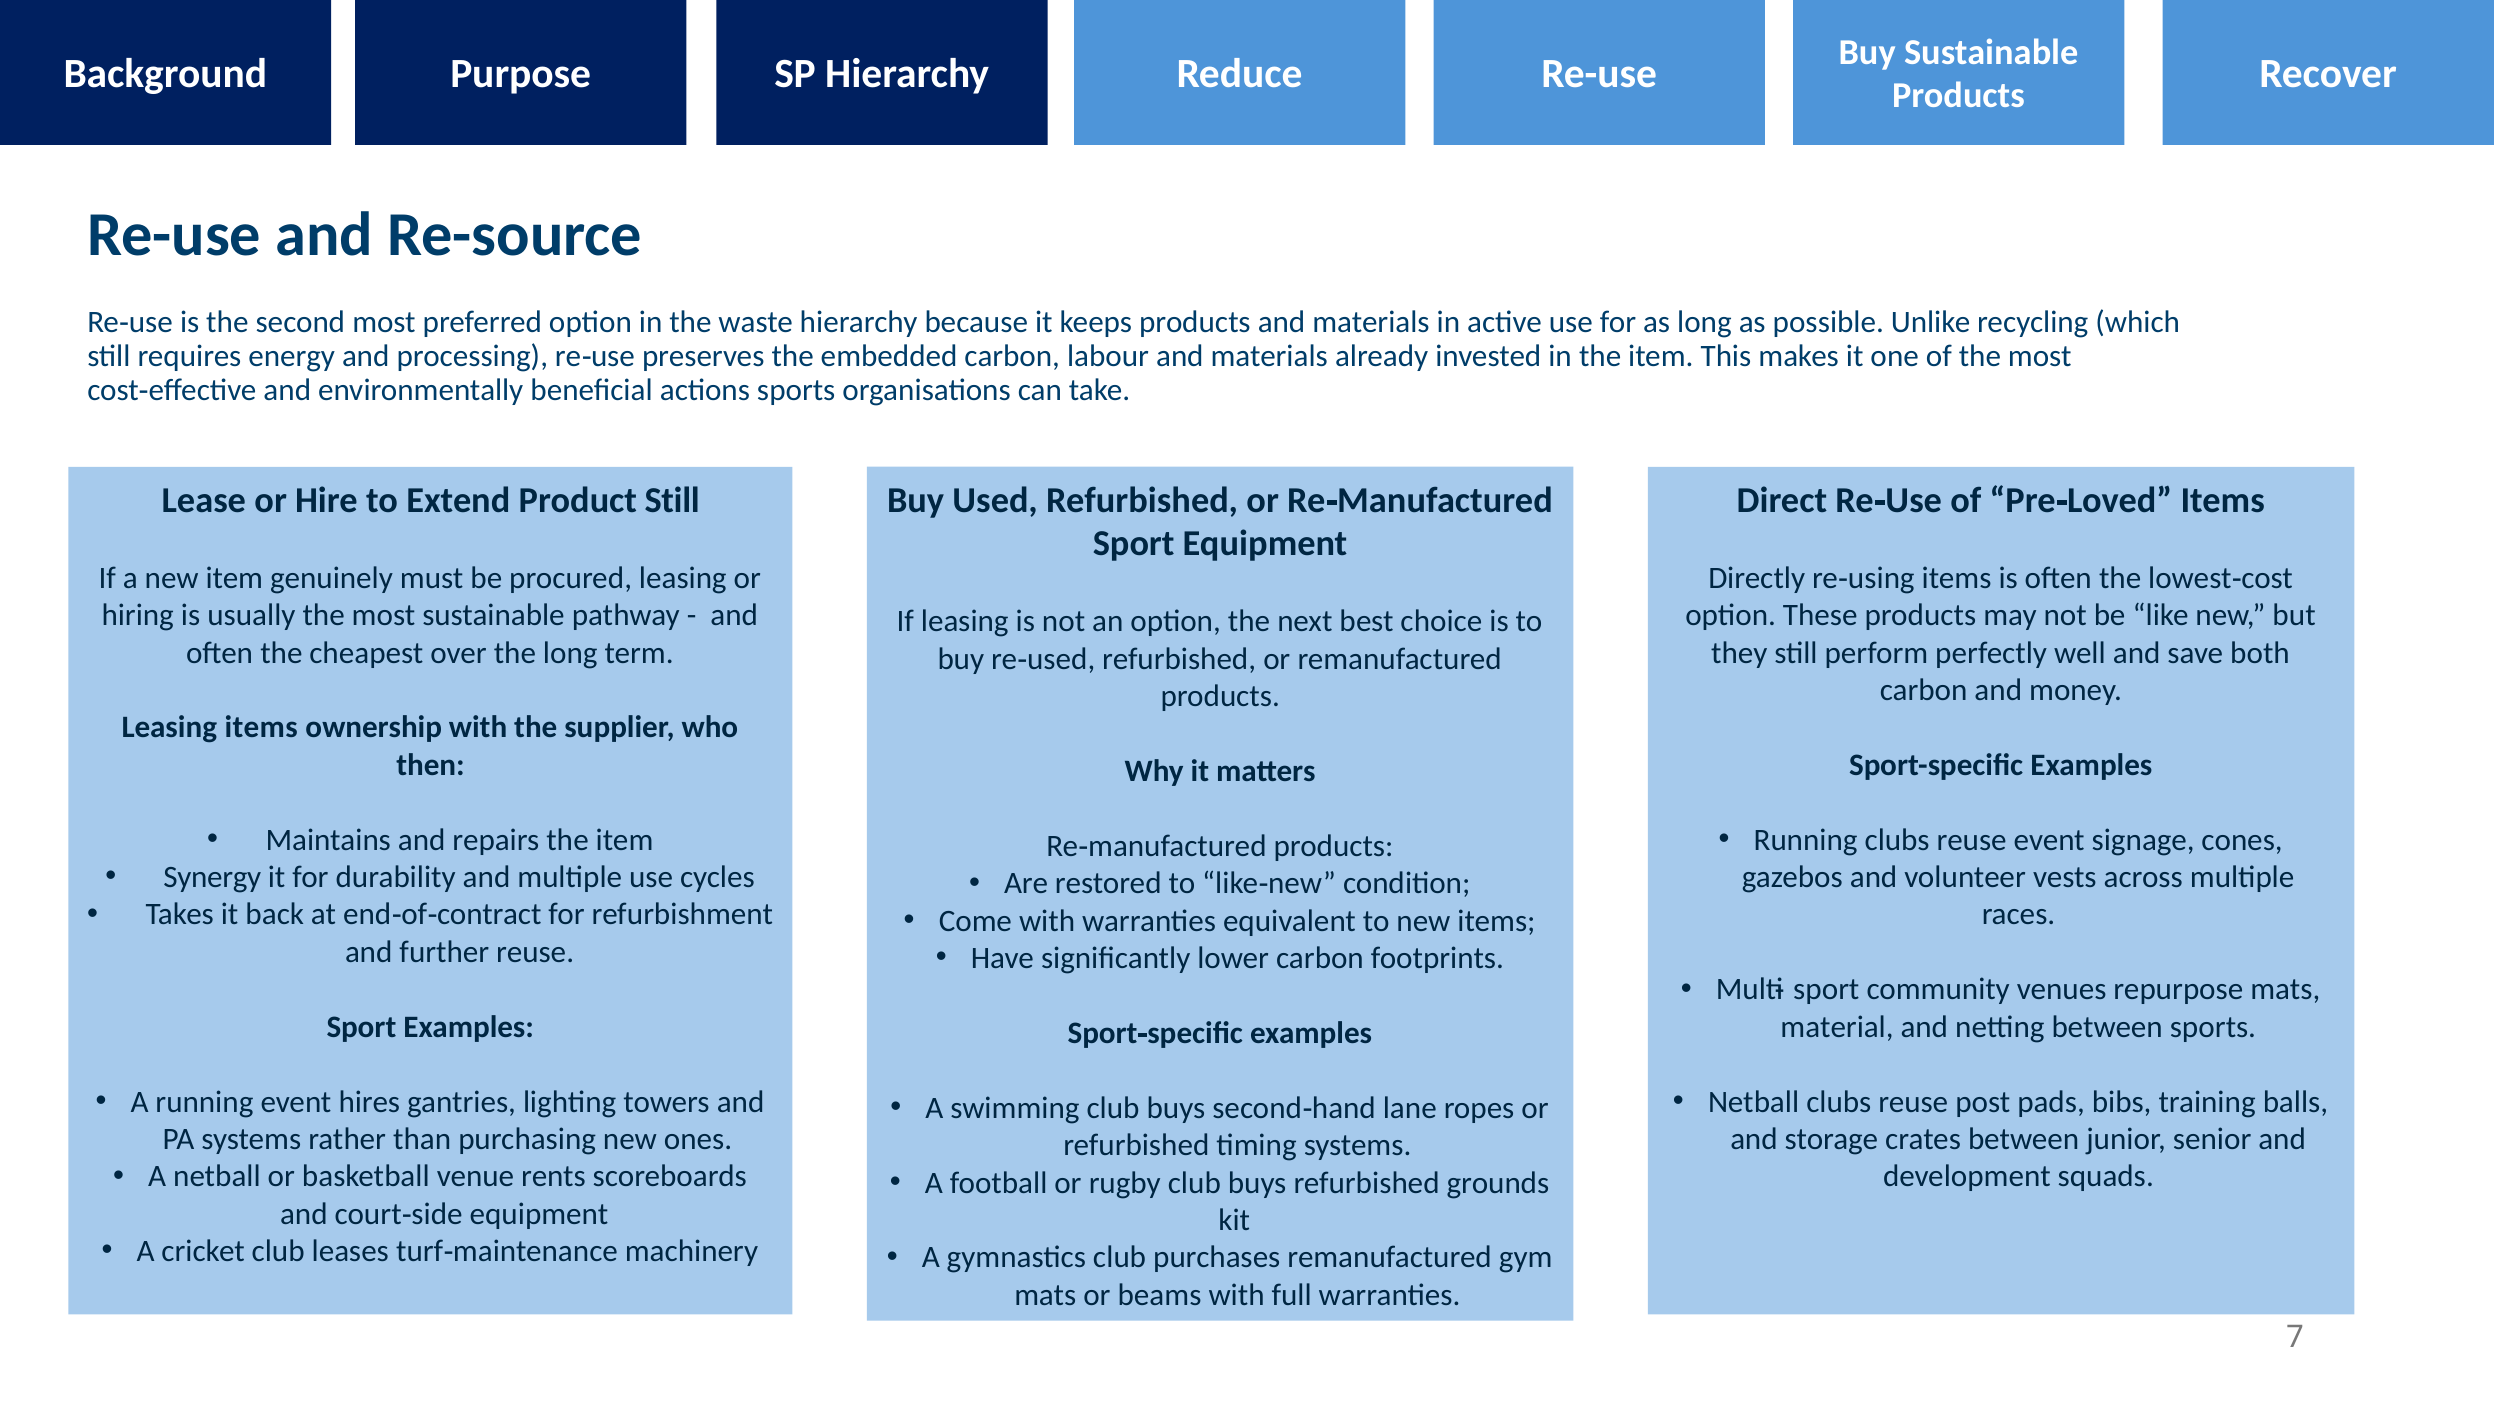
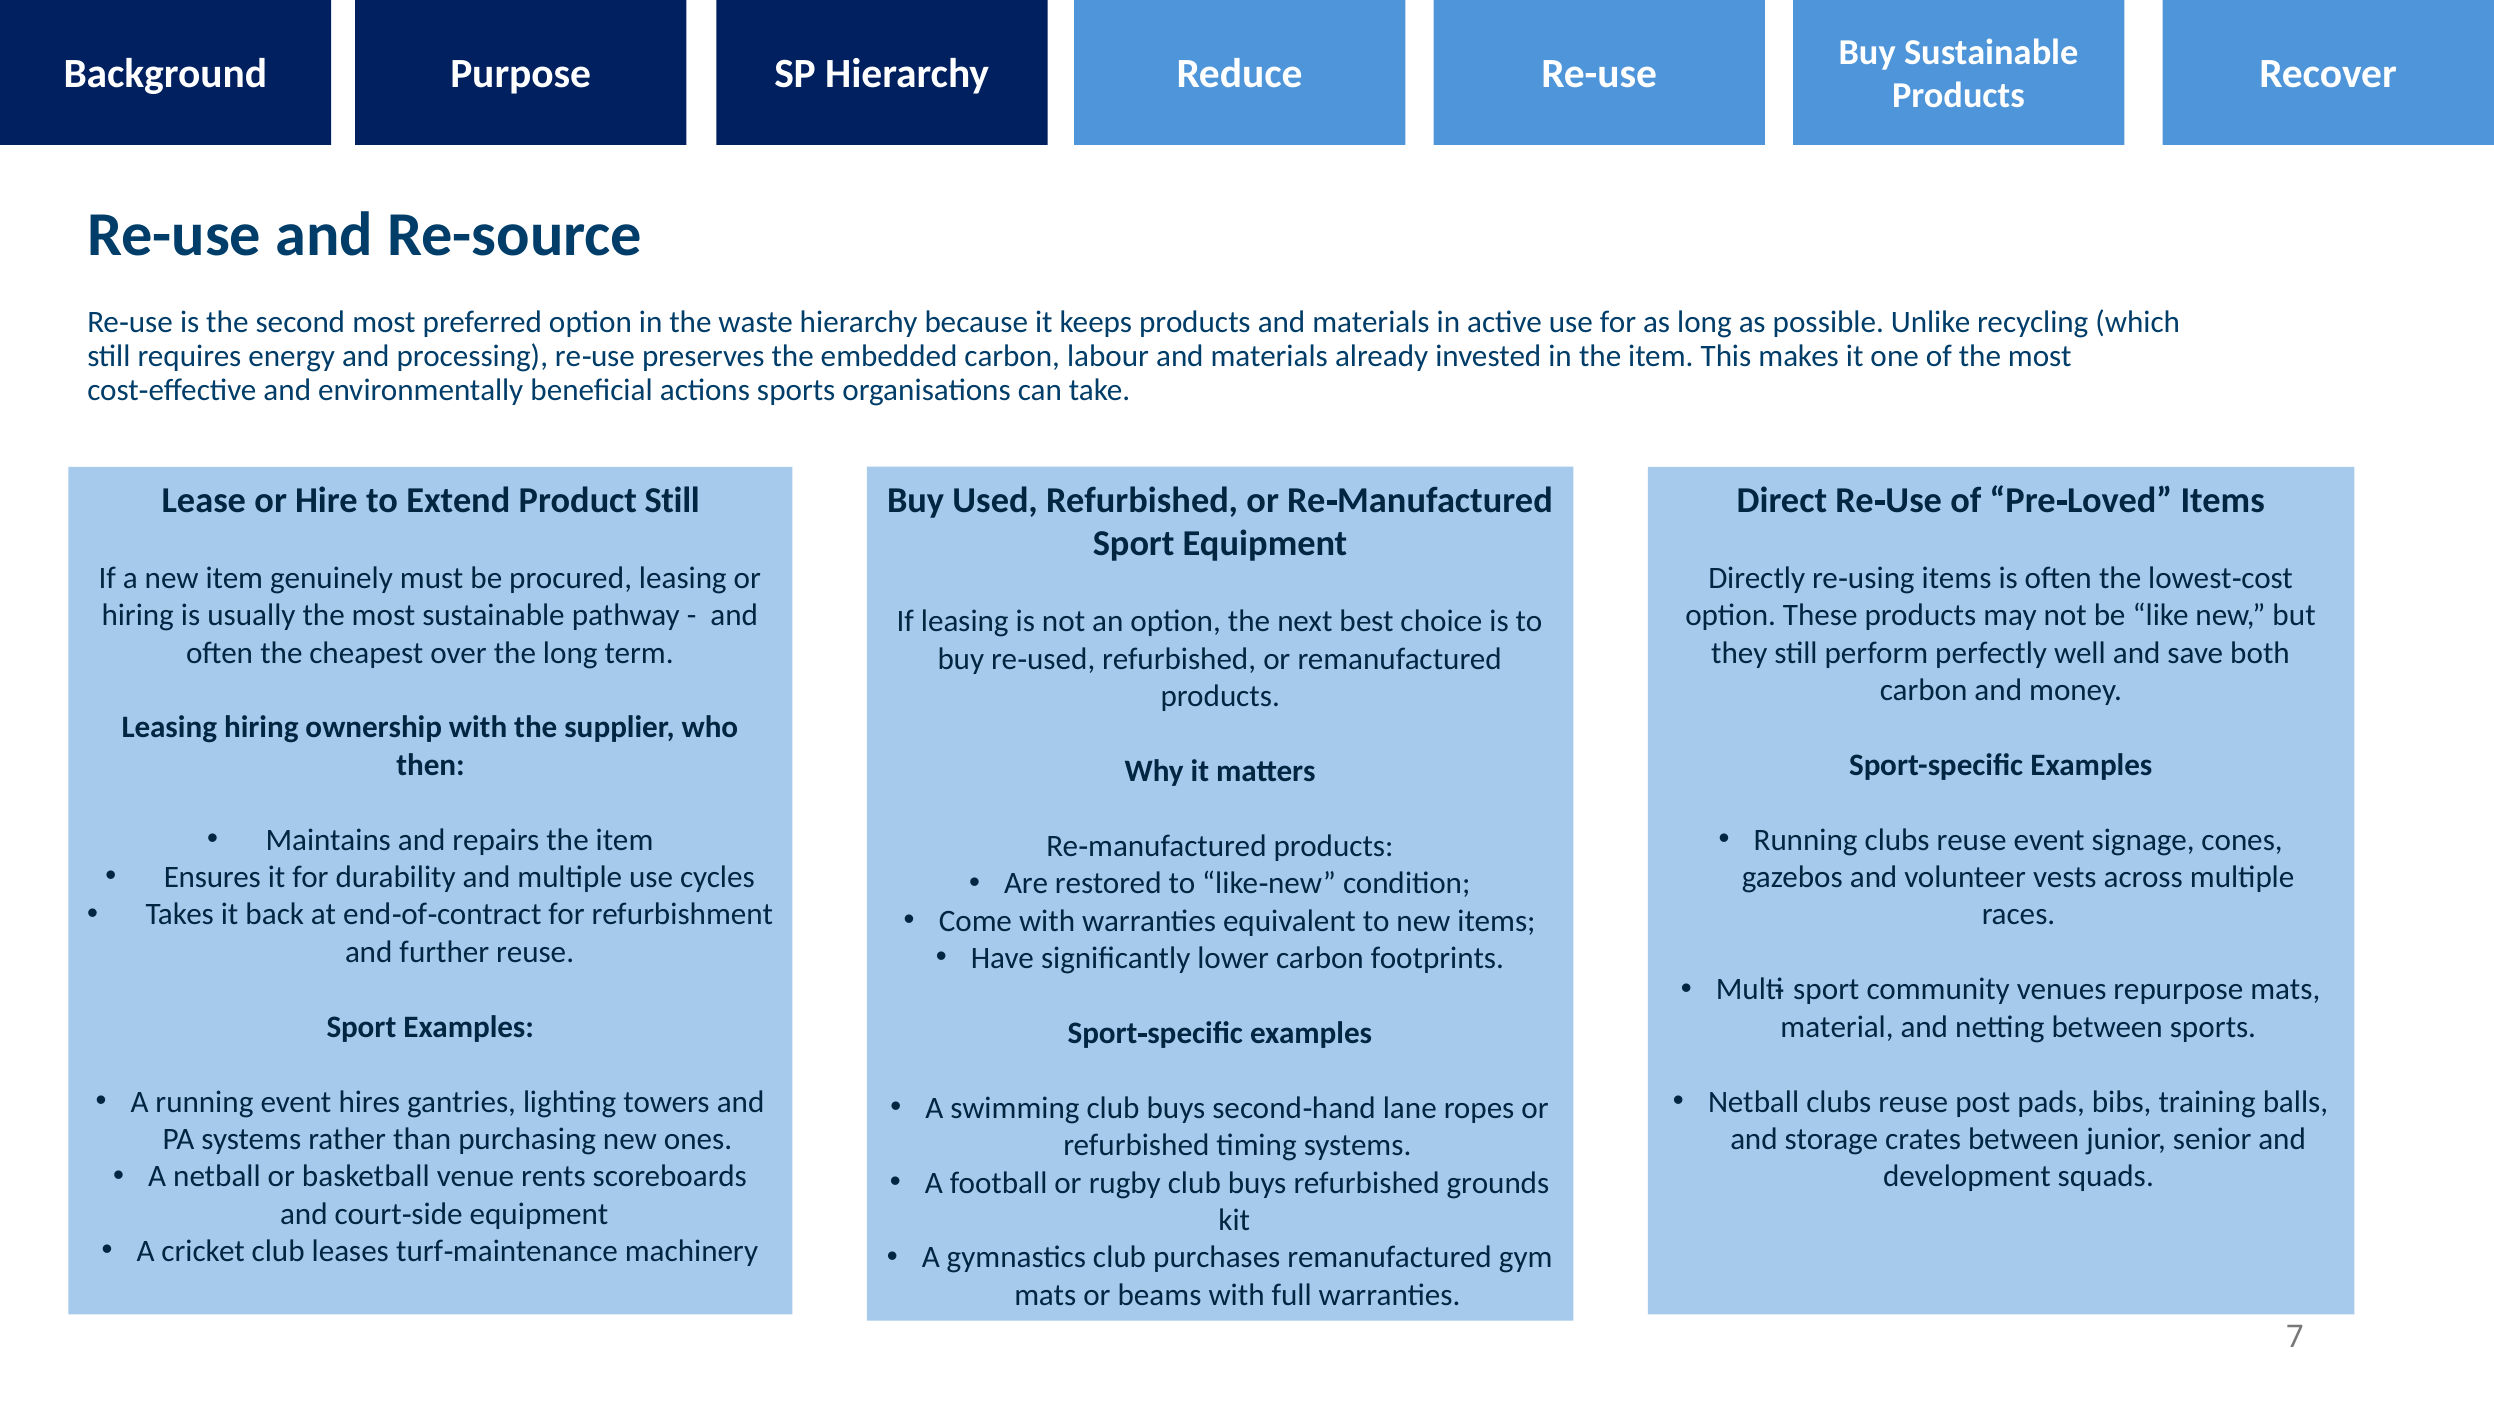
Leasing items: items -> hiring (261, 728)
Synergy: Synergy -> Ensures (212, 877)
